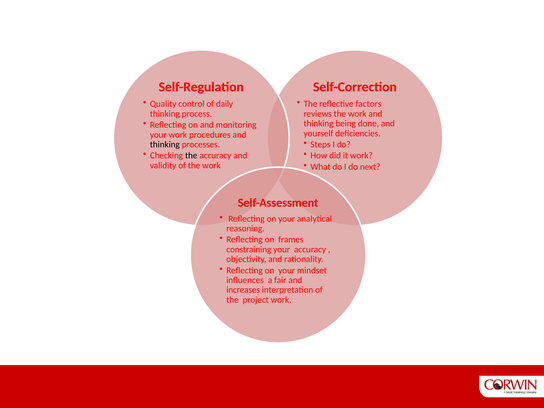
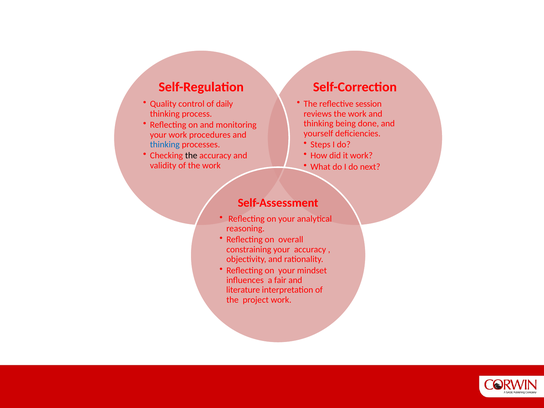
factors: factors -> session (369, 104)
thinking colour: black -> blue (165, 145)
frames: frames -> overall (291, 240)
increases: increases -> literature (243, 290)
